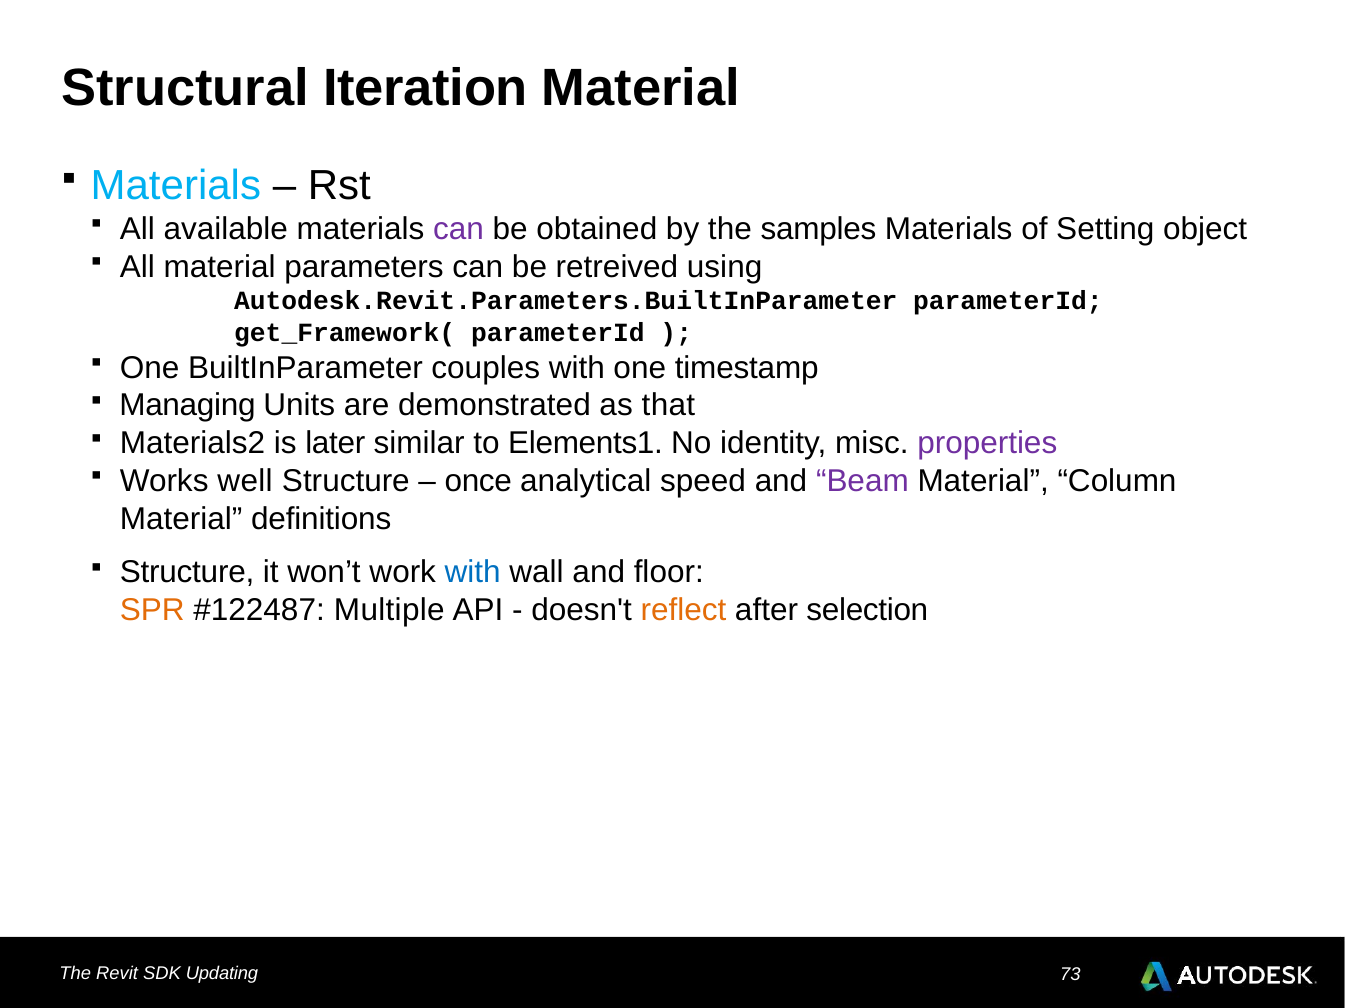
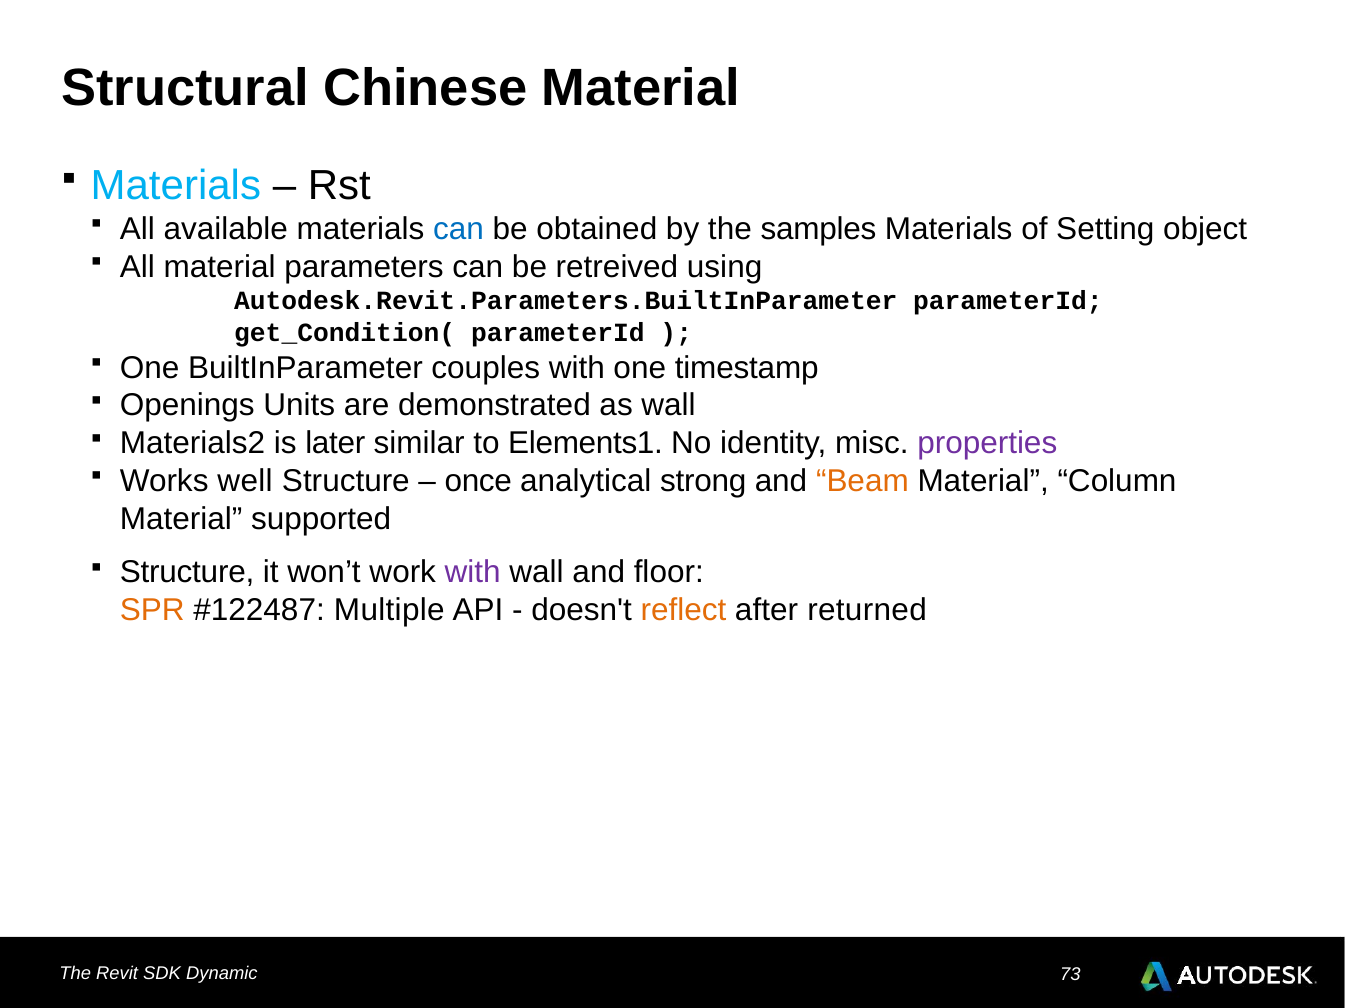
Iteration: Iteration -> Chinese (425, 88)
can colour: purple -> blue (458, 229)
get_Framework(: get_Framework( -> get_Condition( (345, 333)
Managing: Managing -> Openings (187, 406)
as that: that -> wall (669, 406)
speed: speed -> strong (703, 481)
Beam colour: purple -> orange (862, 481)
definitions: definitions -> supported (321, 519)
with colour: blue -> purple (473, 573)
selection: selection -> returned (867, 611)
Updating: Updating -> Dynamic (222, 974)
